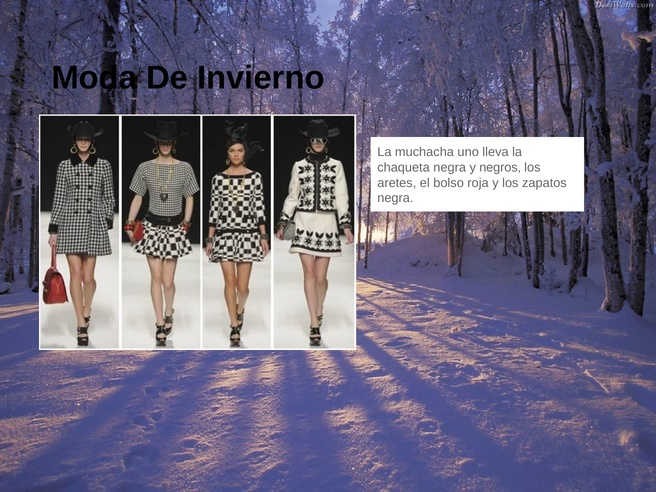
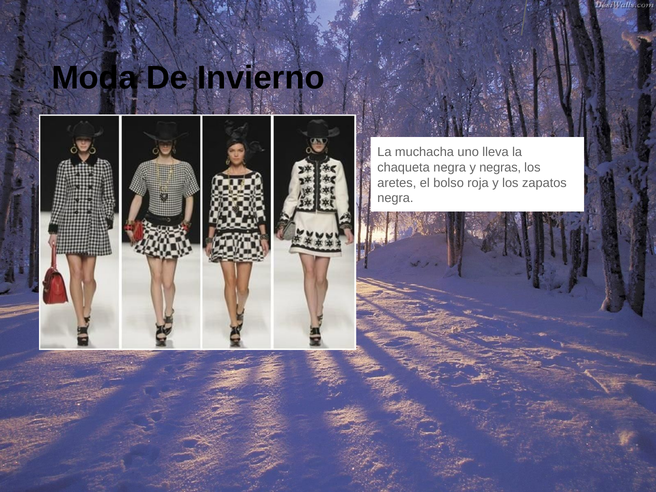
negros: negros -> negras (500, 168)
